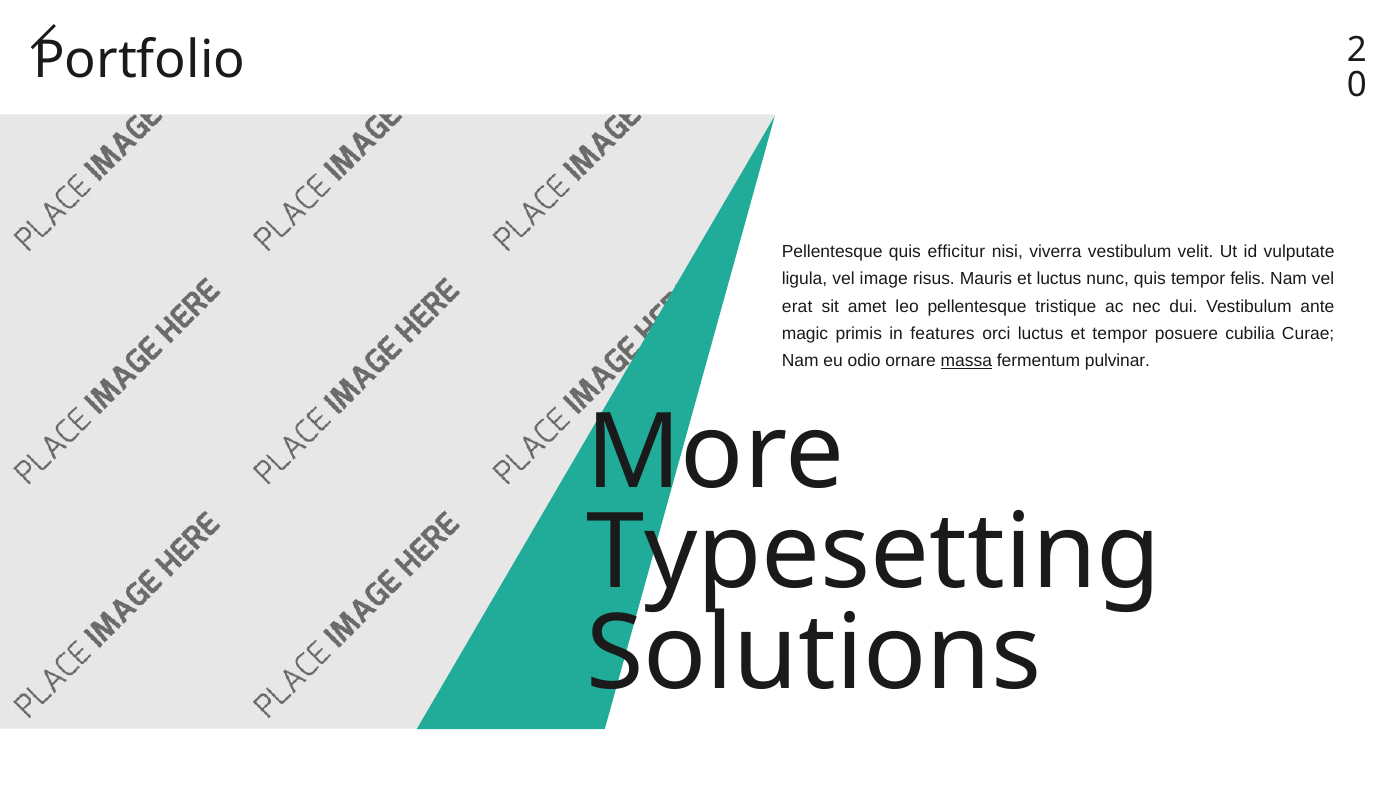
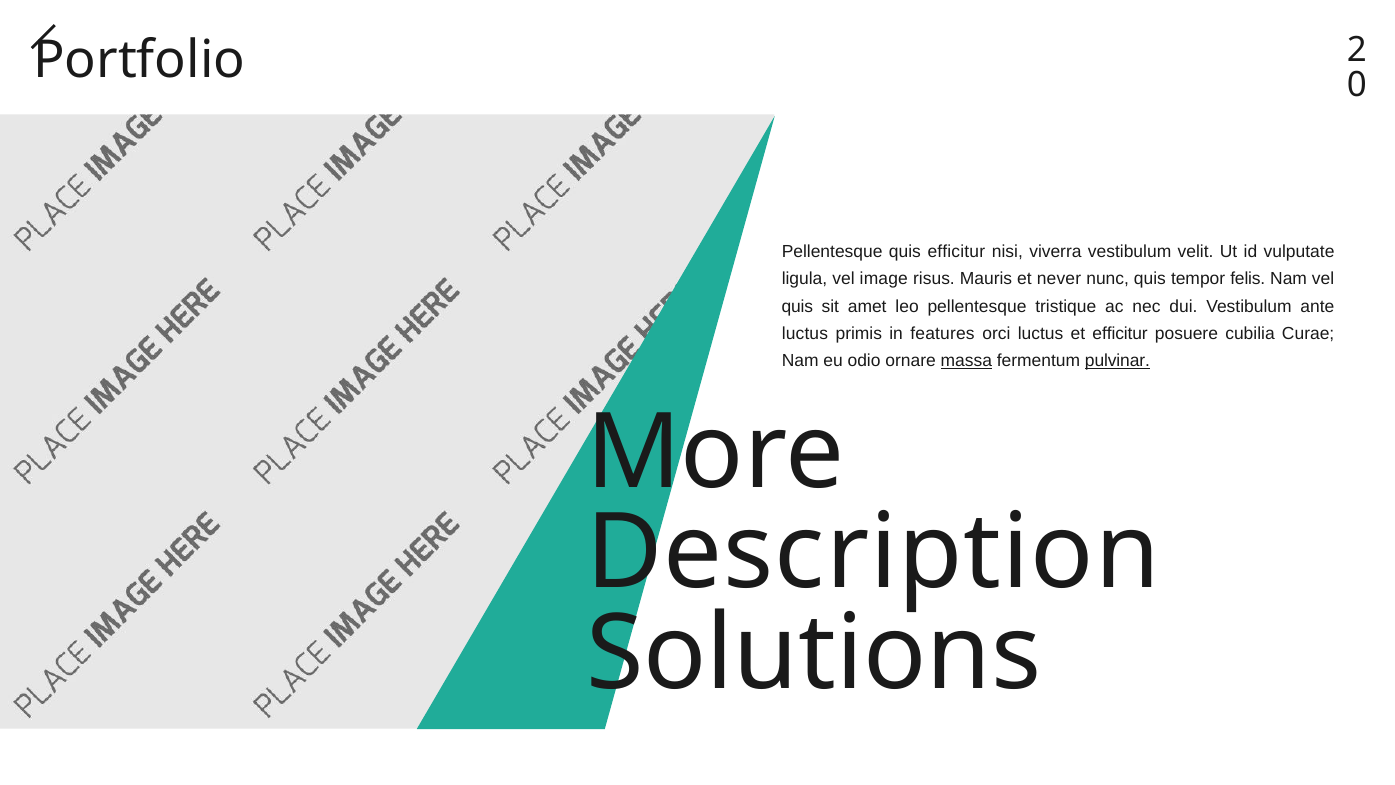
et luctus: luctus -> never (1059, 279)
erat: erat -> quis (797, 306)
magic: magic -> luctus (805, 333)
et tempor: tempor -> efficitur (1120, 333)
pulvinar underline: none -> present (1117, 361)
Typesetting: Typesetting -> Description (873, 553)
